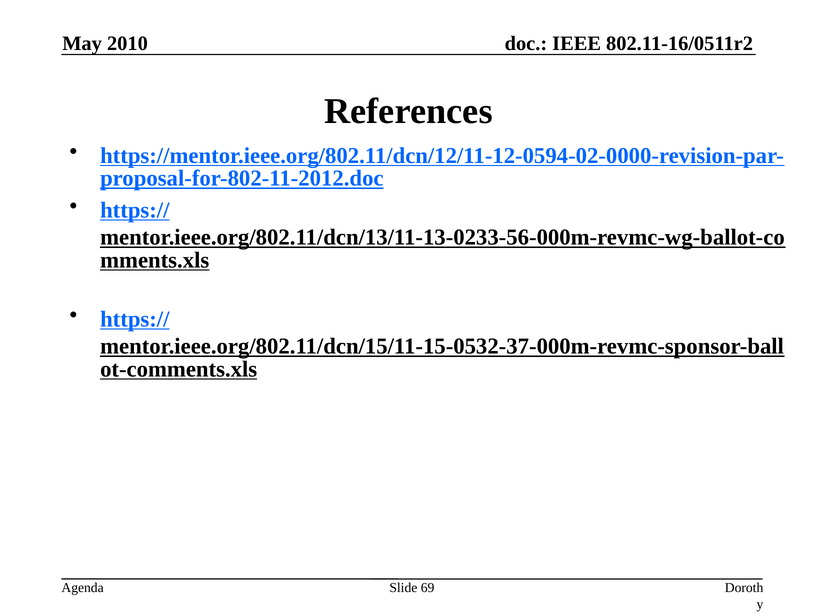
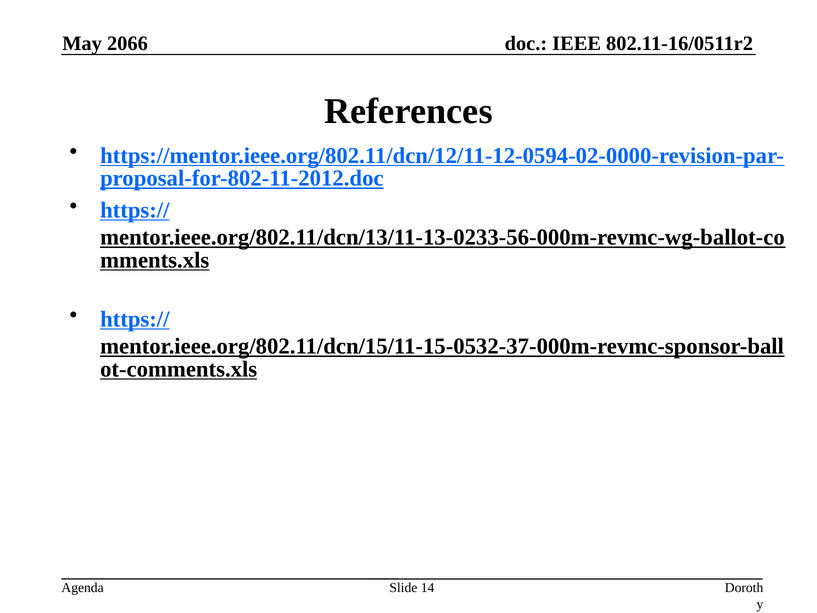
2010: 2010 -> 2066 (127, 44)
69: 69 -> 14 (428, 588)
